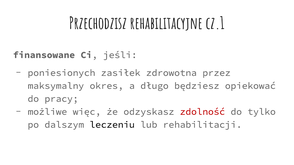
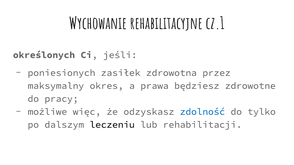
Przechodzisz: Przechodzisz -> Wychowanie (98, 24)
finansowane: finansowane -> określonych (44, 55)
długo: długo -> prawa (155, 86)
opiekować: opiekować -> zdrowotne (250, 86)
zdolność colour: red -> blue (202, 112)
